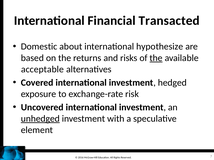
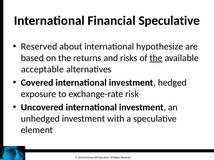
Financial Transacted: Transacted -> Speculative (169, 21)
Domestic: Domestic -> Reserved (39, 47)
unhedged underline: present -> none (40, 119)
